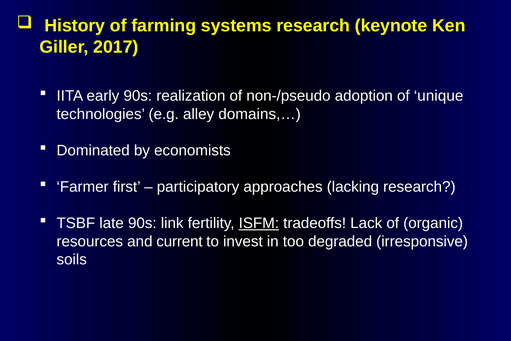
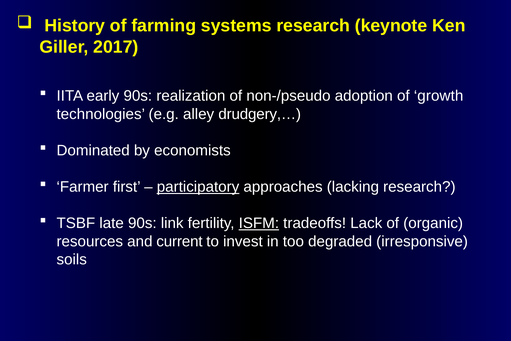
unique: unique -> growth (439, 96)
domains,…: domains,… -> drudgery,… (260, 114)
participatory underline: none -> present (198, 187)
